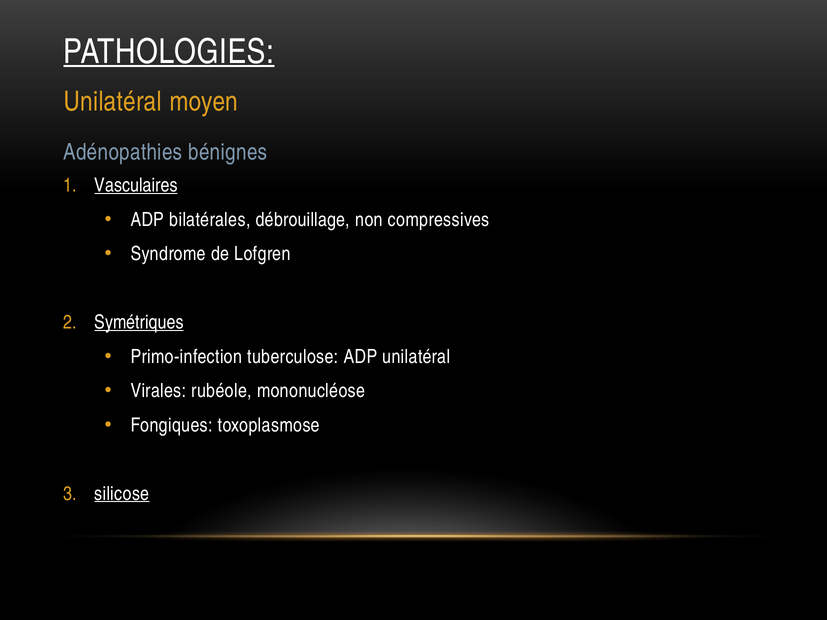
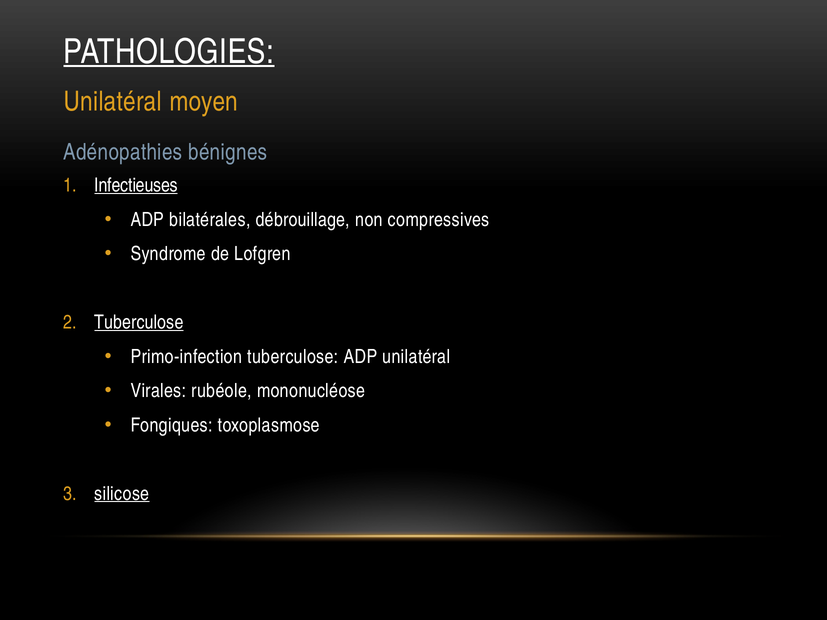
Vasculaires: Vasculaires -> Infectieuses (136, 186)
Symétriques: Symétriques -> Tuberculose (139, 323)
